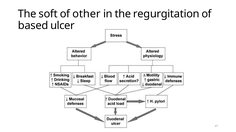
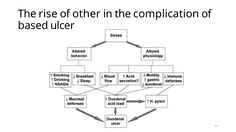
soft: soft -> rise (48, 14)
regurgitation: regurgitation -> complication (166, 14)
